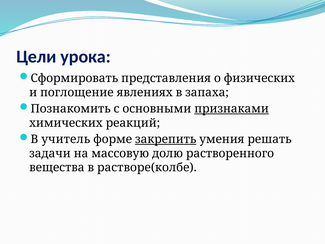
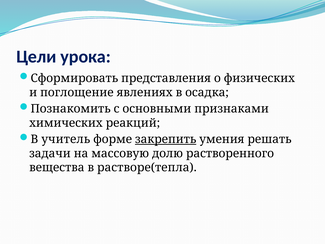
запаха: запаха -> осадка (207, 92)
признаками underline: present -> none (232, 109)
растворе(колбе: растворе(колбе -> растворе(тепла (147, 167)
